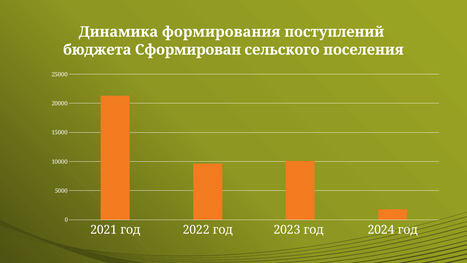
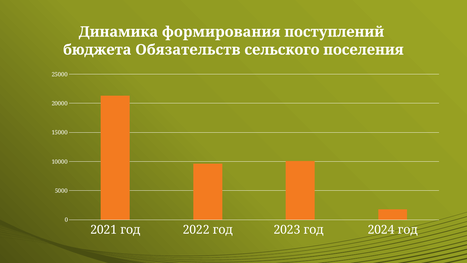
Сформирован: Сформирован -> Обязательств (188, 50)
